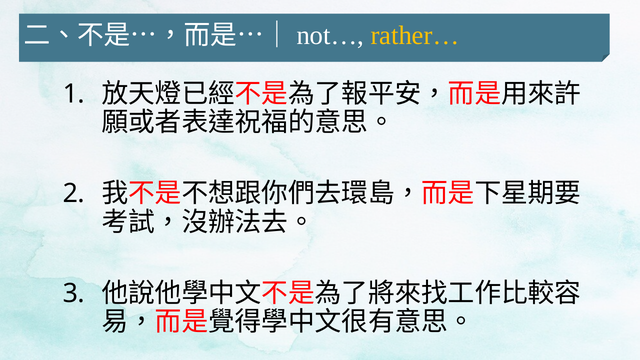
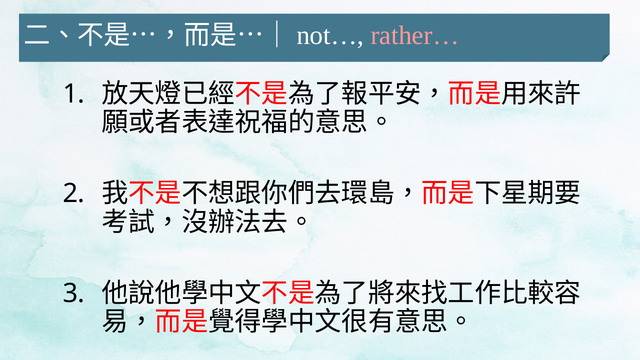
rather… colour: yellow -> pink (415, 35)
